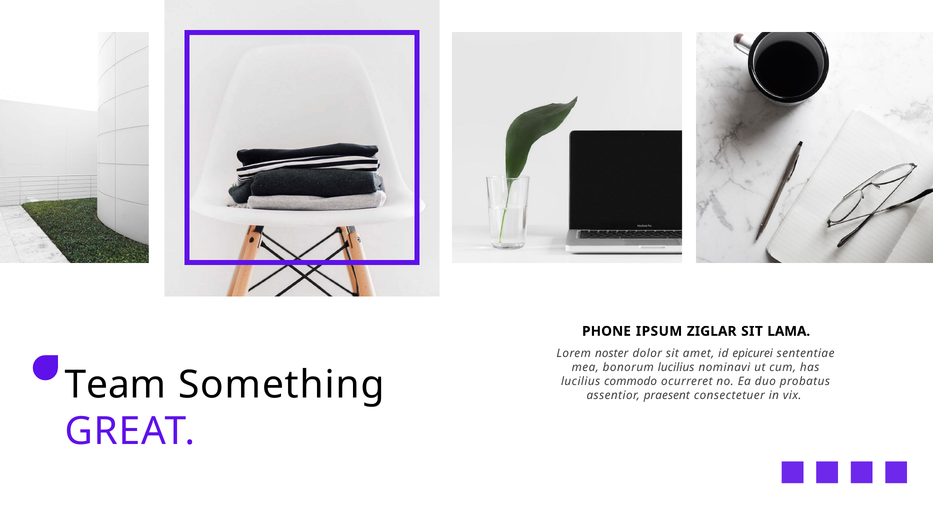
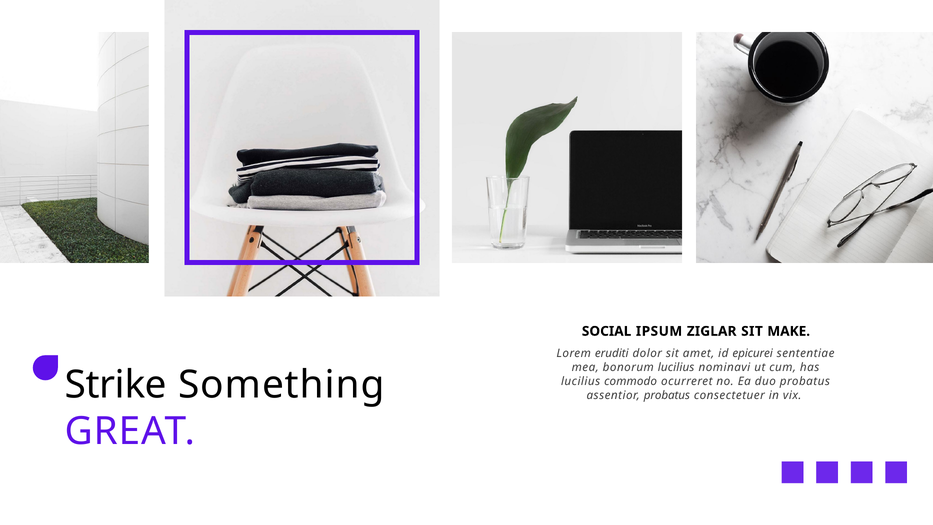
PHONE: PHONE -> SOCIAL (607, 331)
LAMA: LAMA -> MAKE (789, 331)
noster: noster -> eruditi (612, 353)
Team: Team -> Strike (116, 385)
assentior praesent: praesent -> probatus (667, 395)
